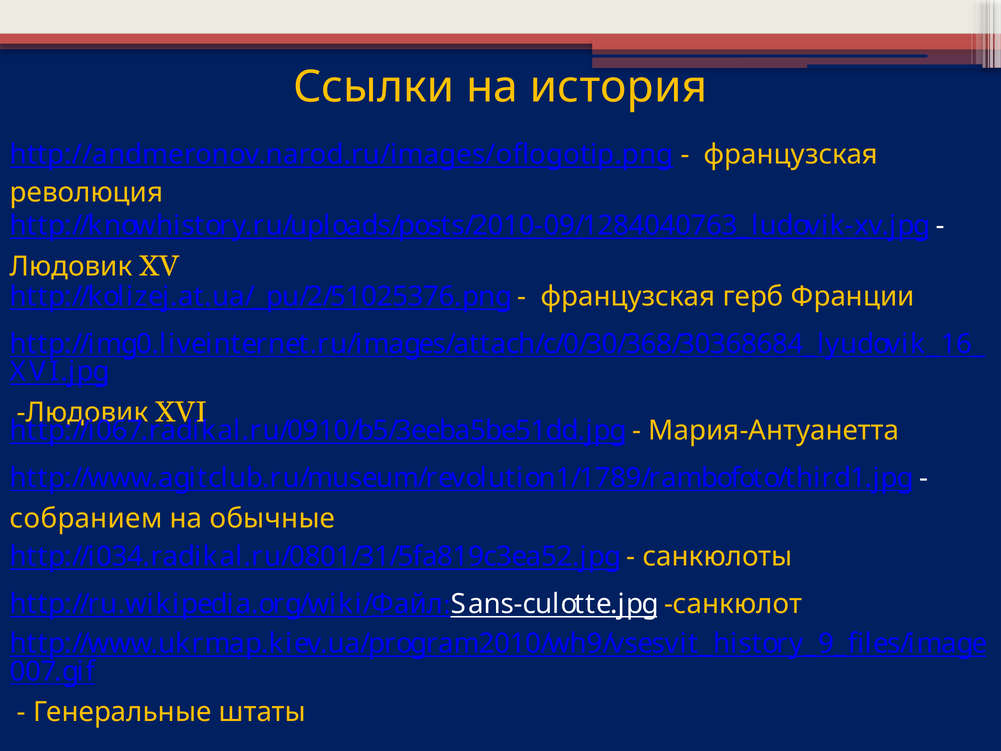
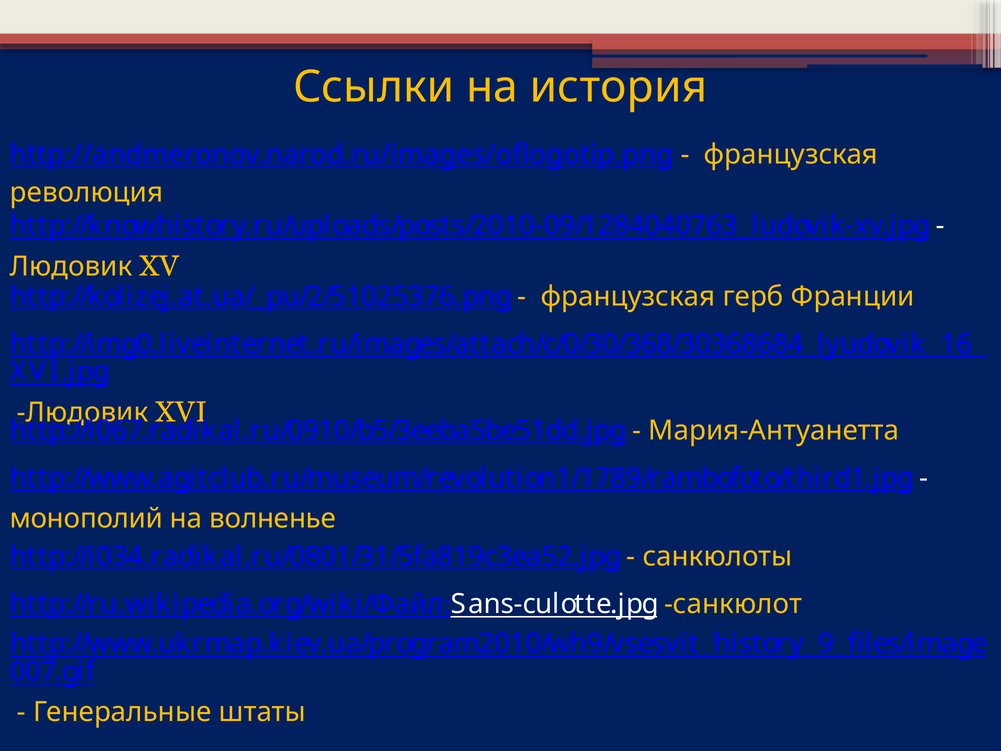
собранием: собранием -> монополий (86, 519)
обычные: обычные -> волненье (273, 519)
